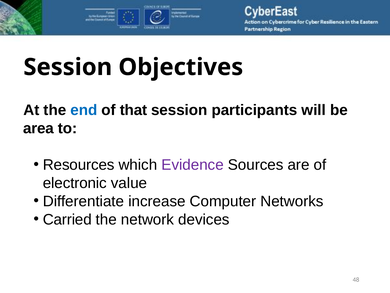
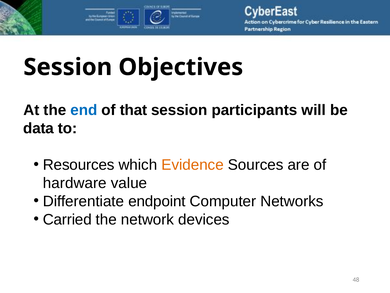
area: area -> data (39, 128)
Evidence colour: purple -> orange (193, 165)
electronic: electronic -> hardware (75, 183)
increase: increase -> endpoint (157, 201)
